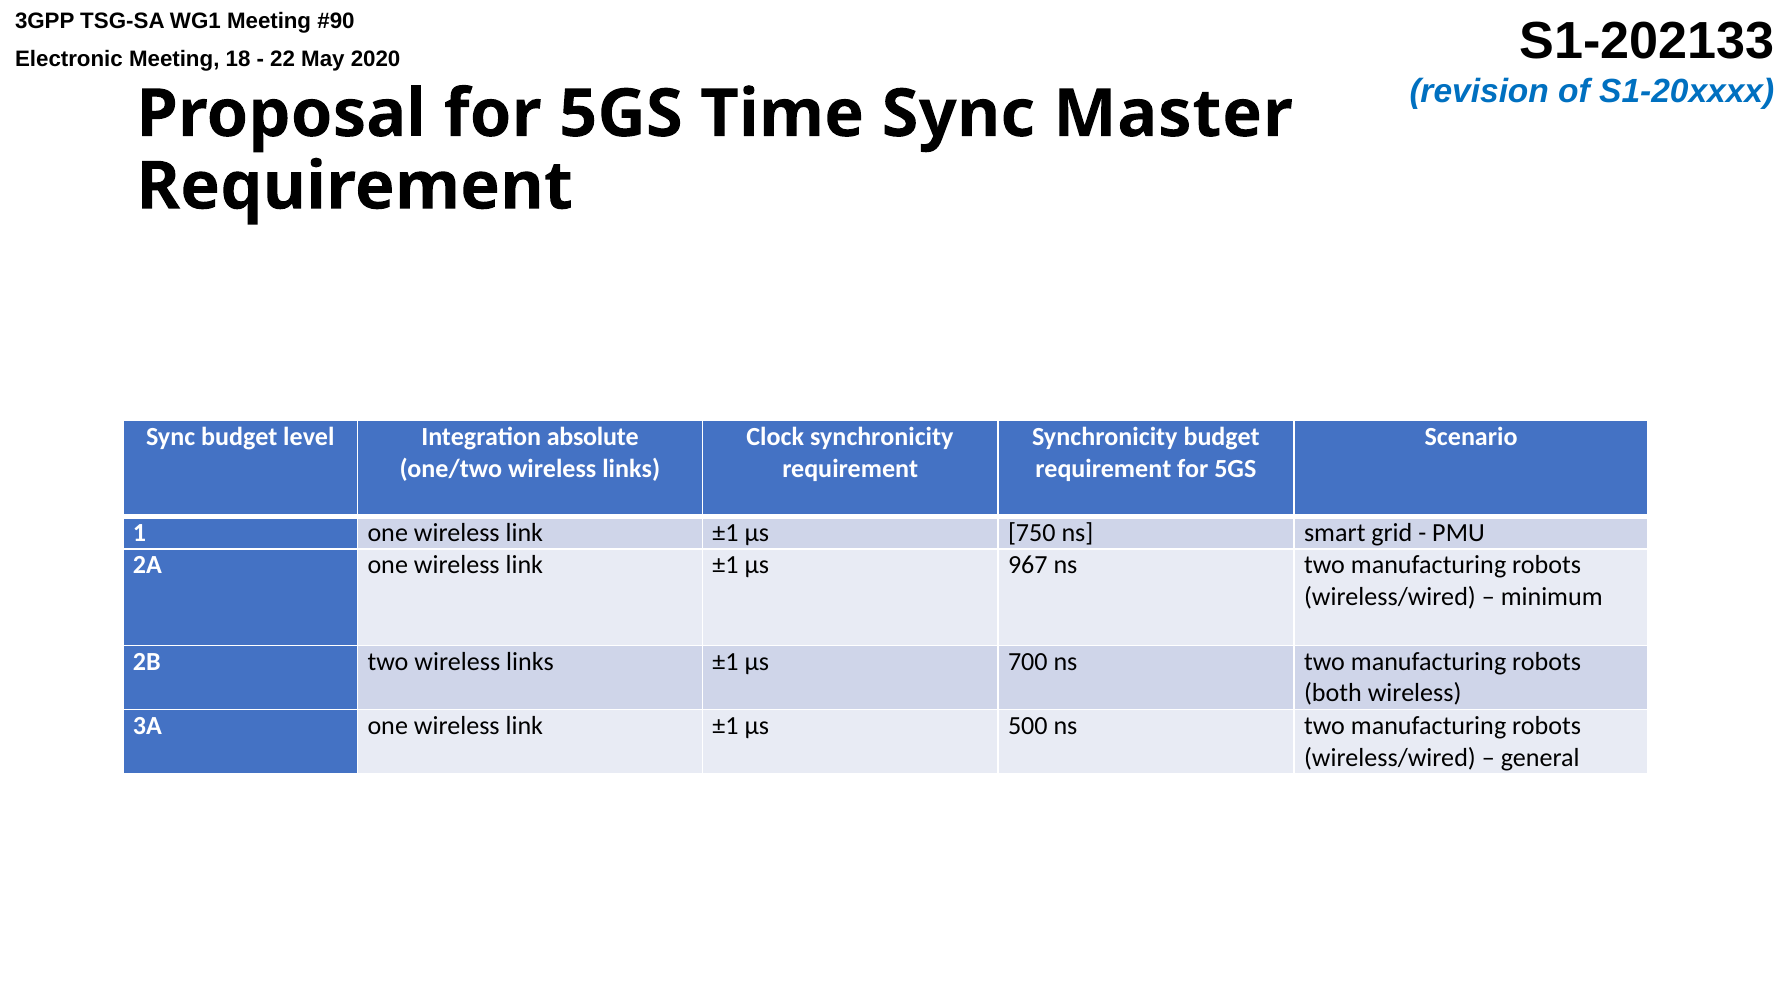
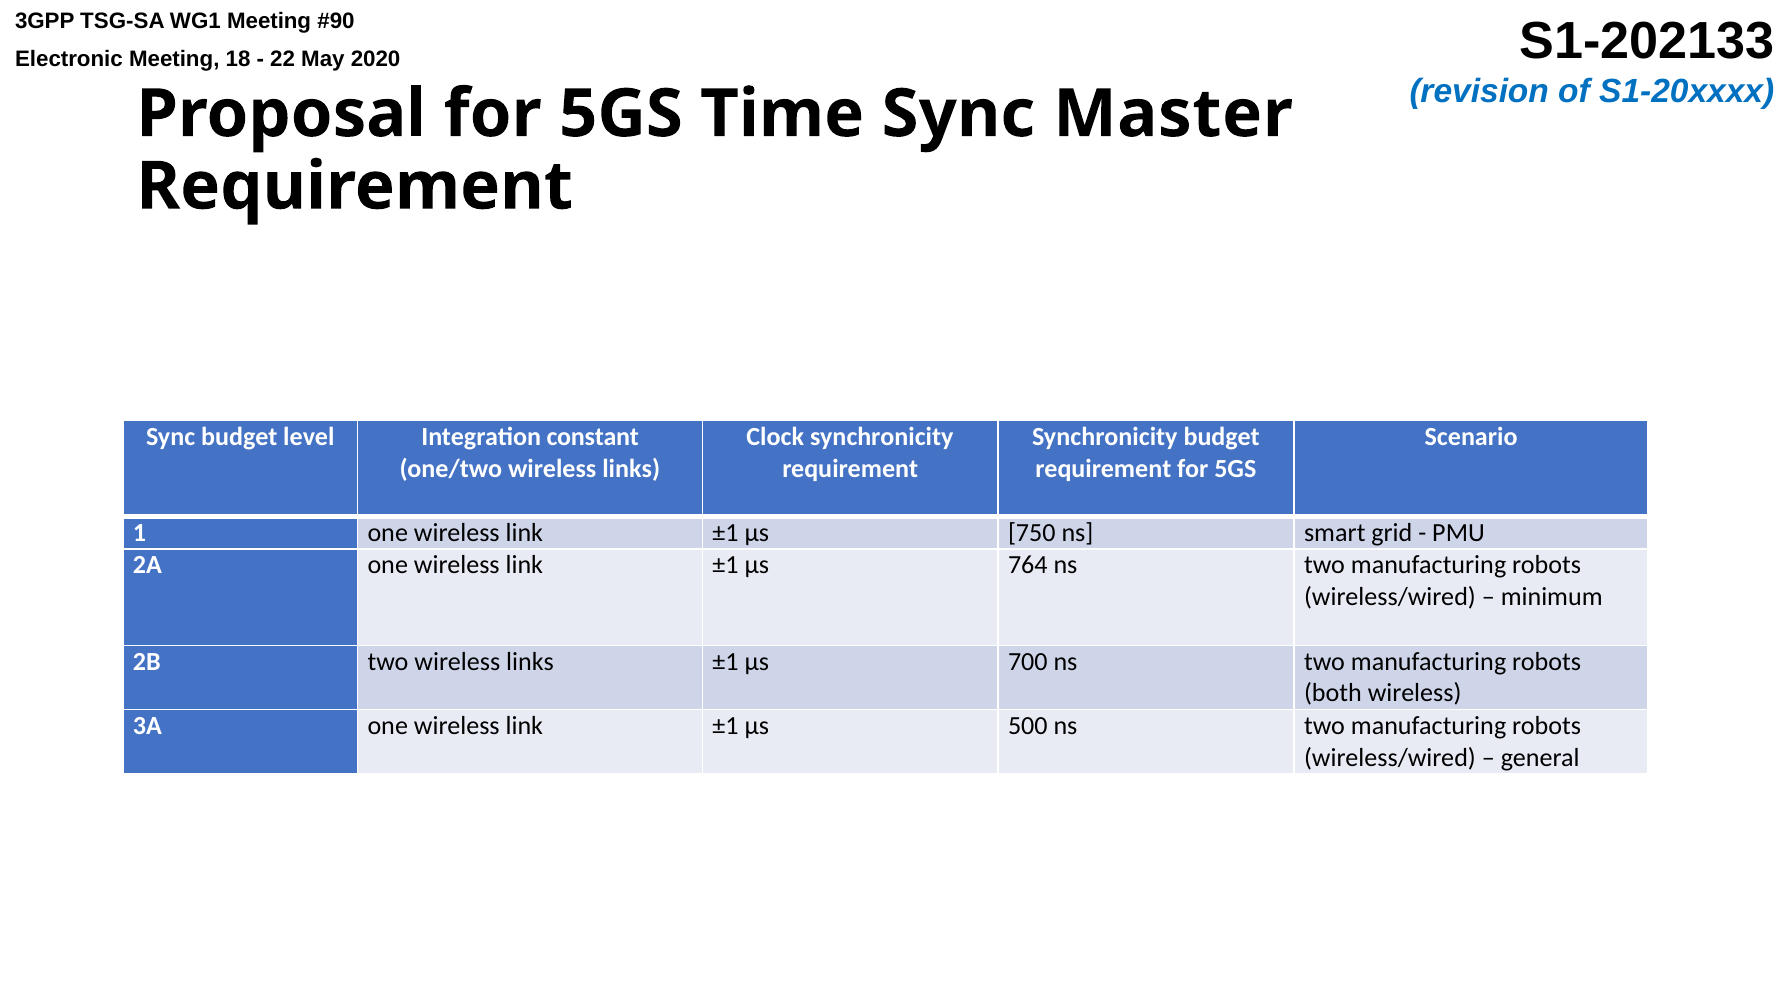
absolute: absolute -> constant (593, 437)
967: 967 -> 764 (1028, 565)
